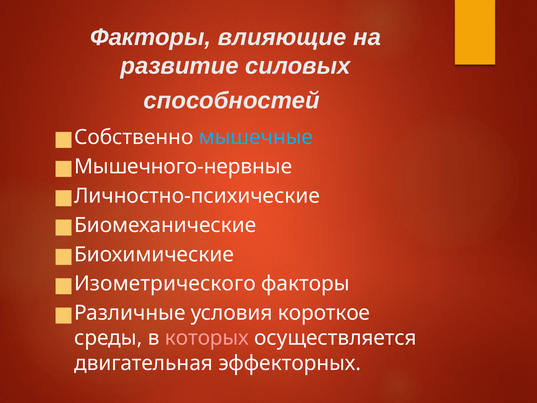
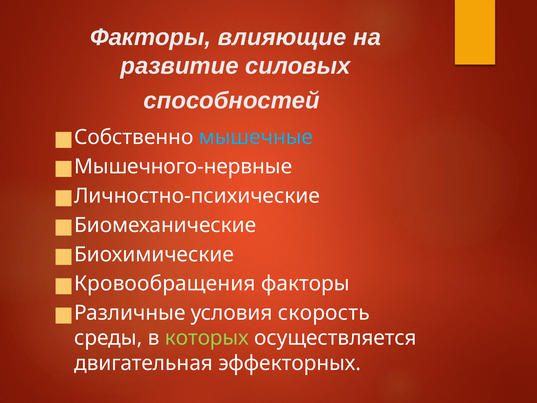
Изометрического: Изометрического -> Кровообращения (165, 284)
короткое: короткое -> скорость (324, 313)
которых colour: pink -> light green (207, 338)
